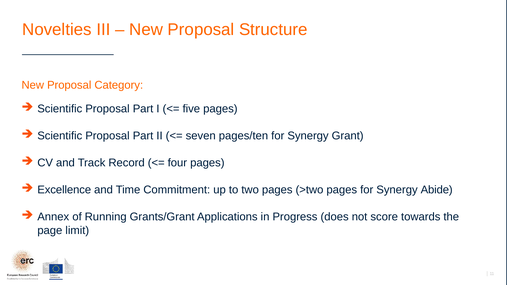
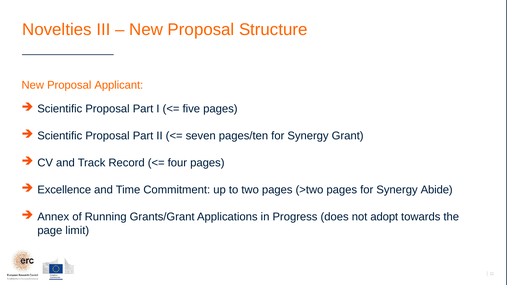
Category: Category -> Applicant (119, 85)
score: score -> adopt (384, 217)
